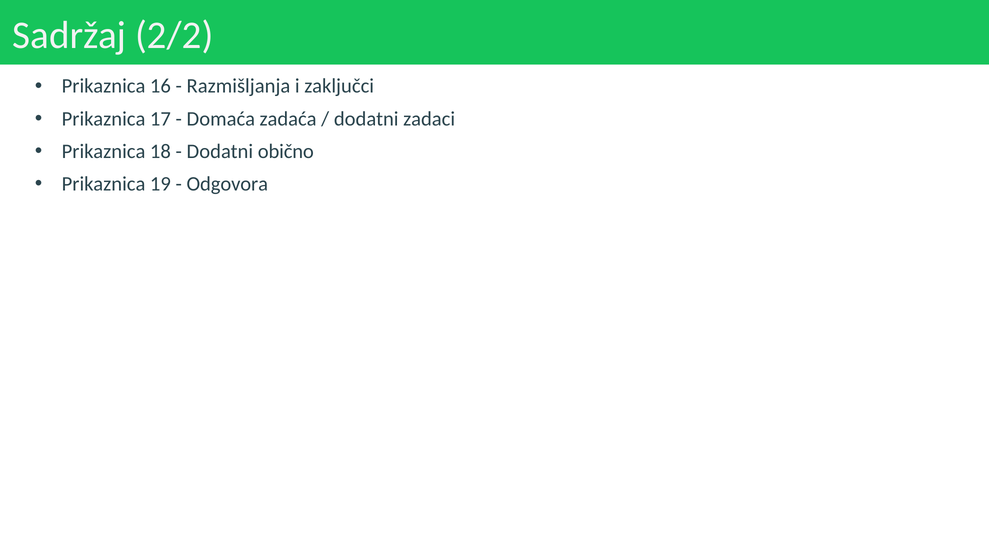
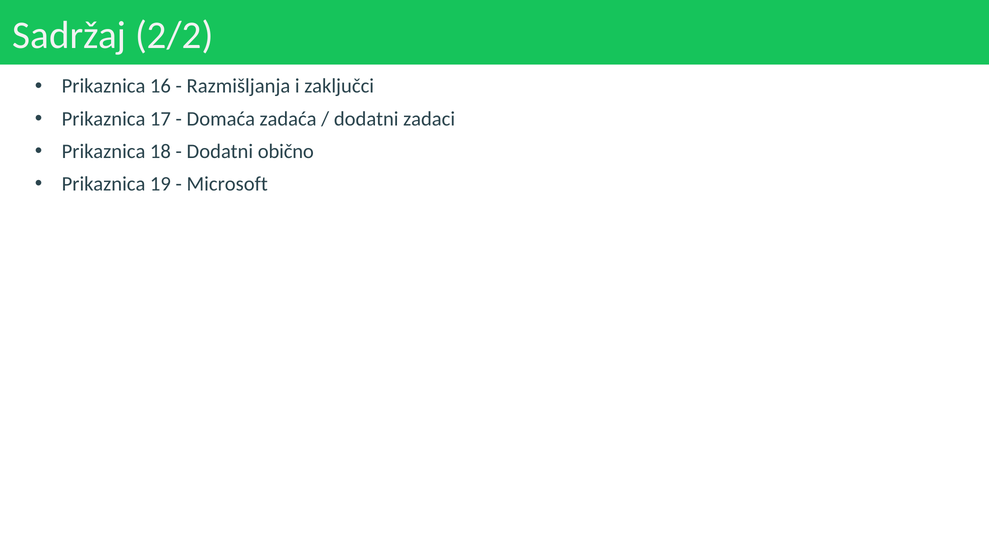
Odgovora: Odgovora -> Microsoft (227, 184)
